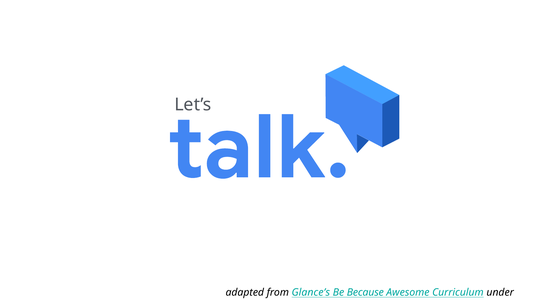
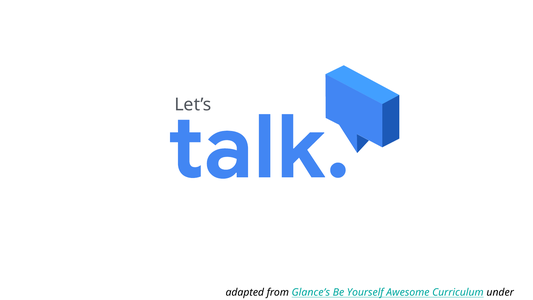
Because: Because -> Yourself (365, 292)
